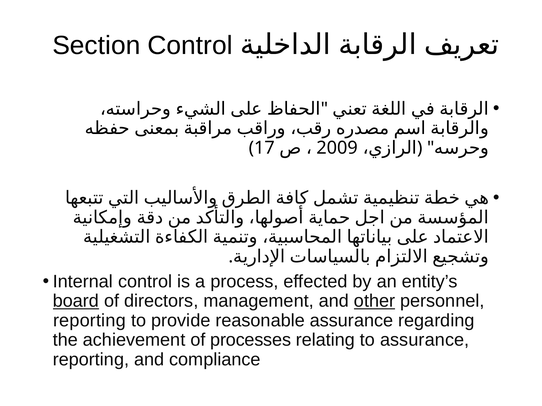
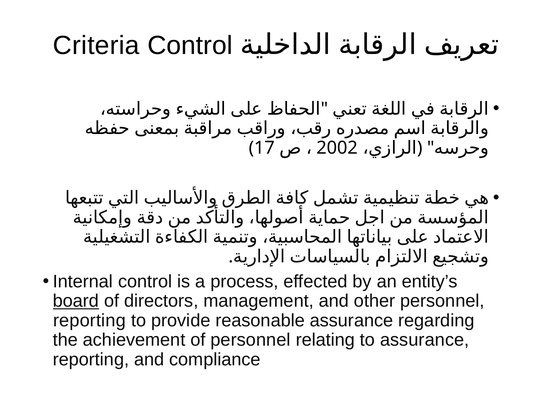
Section: Section -> Criteria (96, 46)
2009: 2009 -> 2002 (337, 148)
other underline: present -> none (375, 301)
of processes: processes -> personnel (250, 340)
